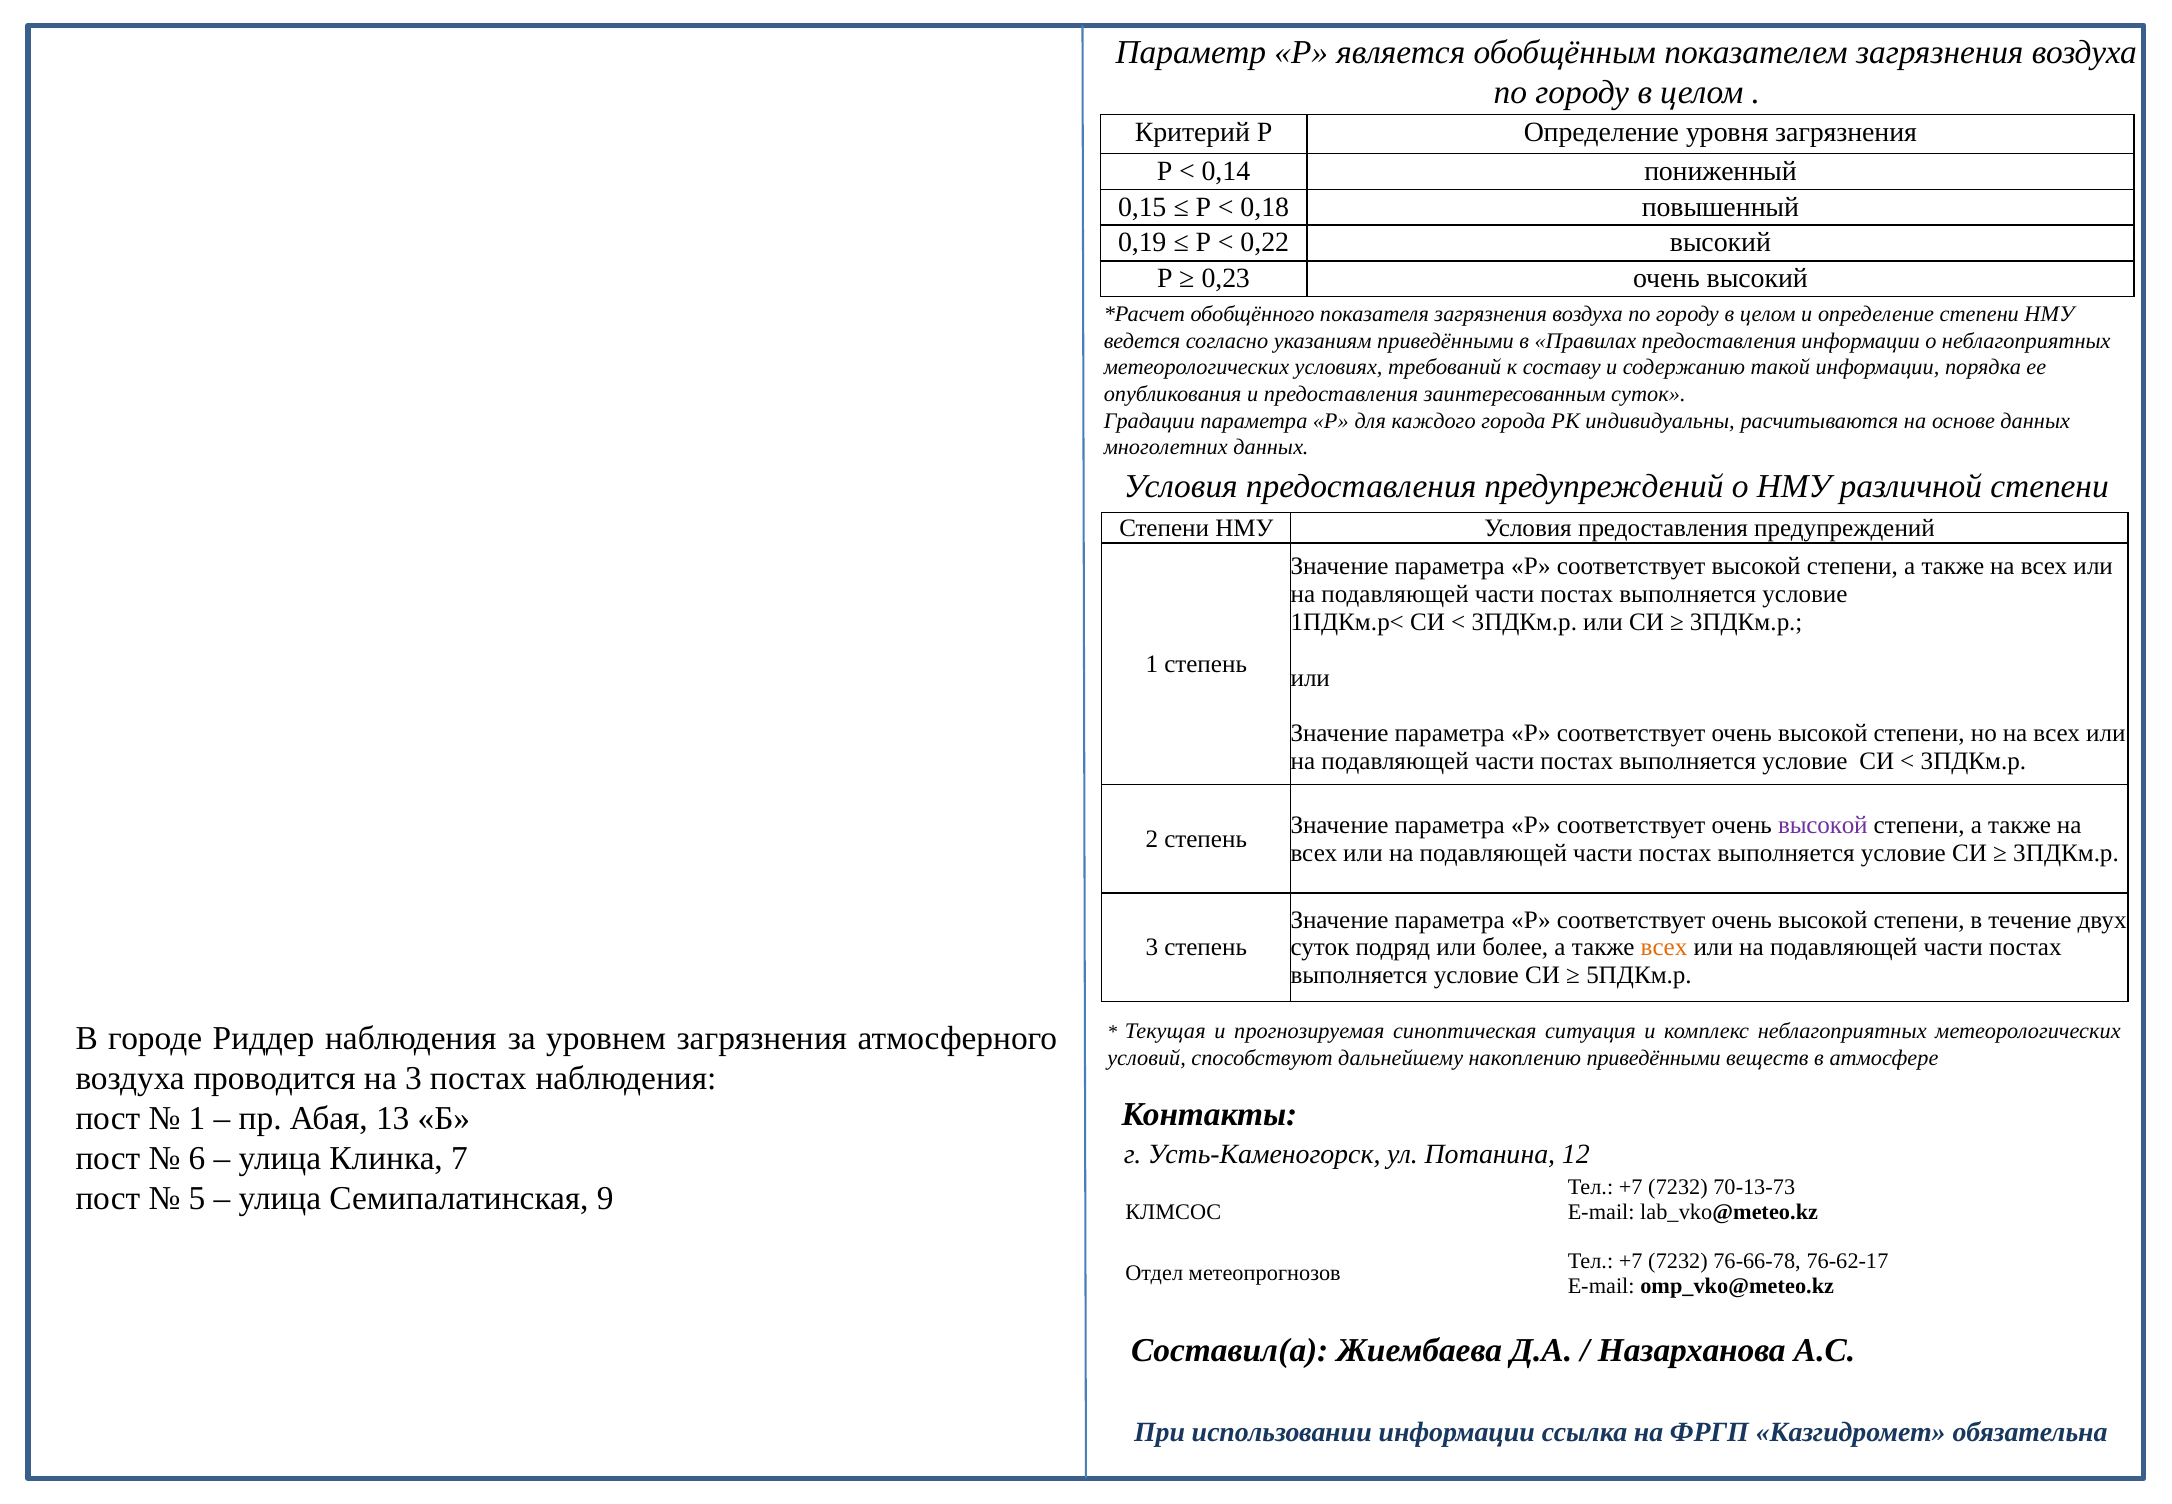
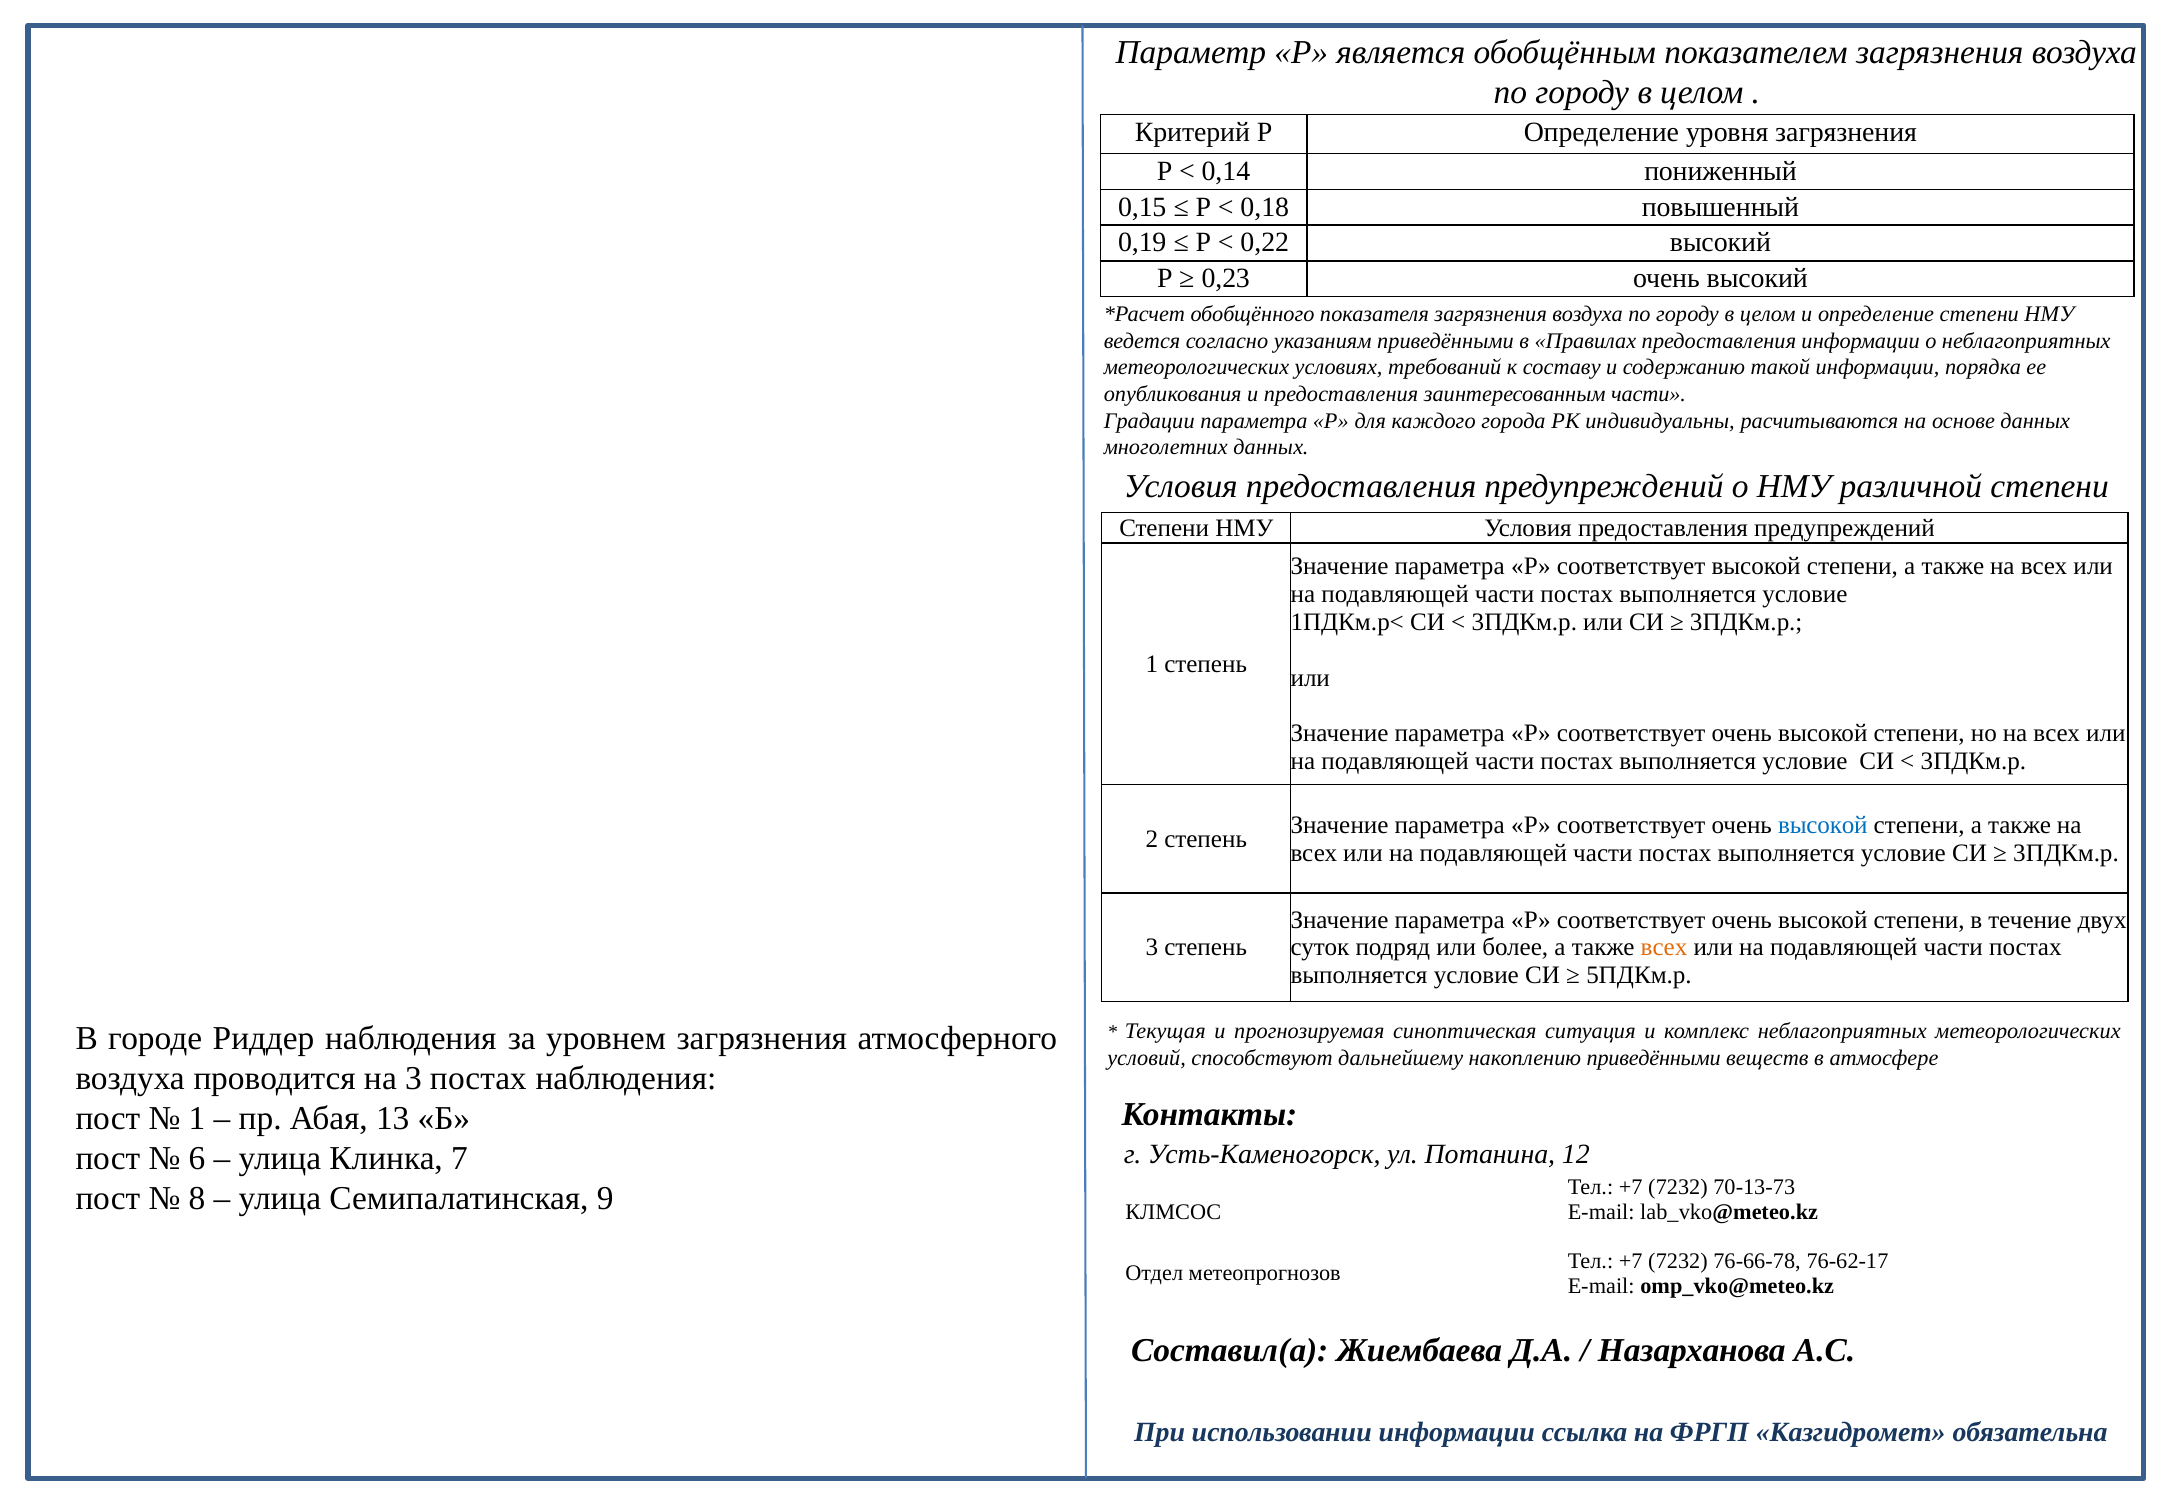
заинтересованным суток: суток -> части (1648, 394)
высокой colour: purple -> blue (1823, 825)
5: 5 -> 8 (197, 1198)
